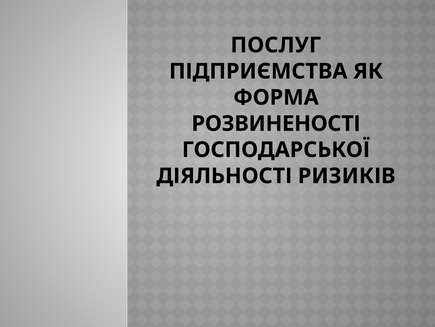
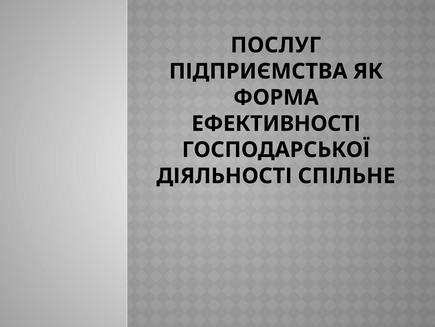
РОЗВИНЕНОСТІ: РОЗВИНЕНОСТІ -> ЕФЕКТИВНОСТІ (276, 123)
РИЗИКІВ: РИЗИКІВ -> СПІЛЬНЕ (347, 176)
